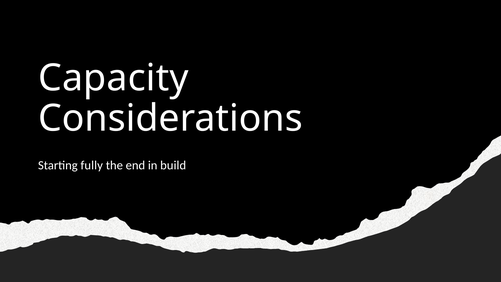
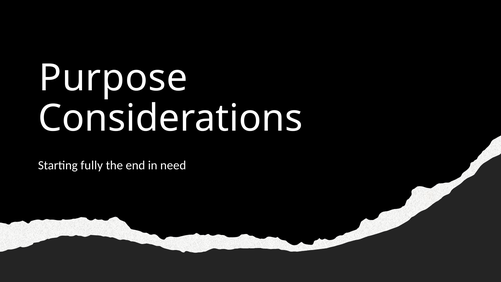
Capacity: Capacity -> Purpose (113, 78)
build: build -> need (173, 165)
